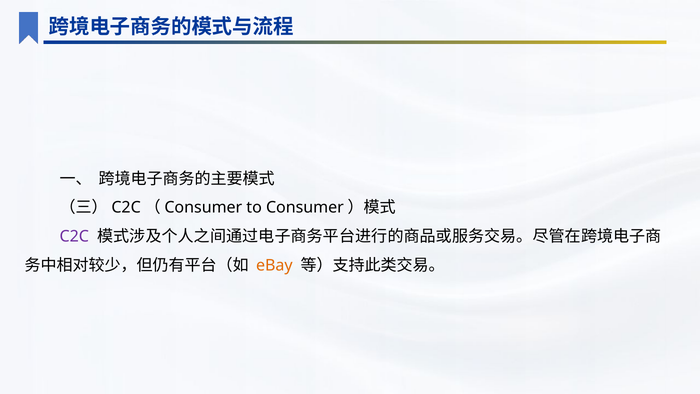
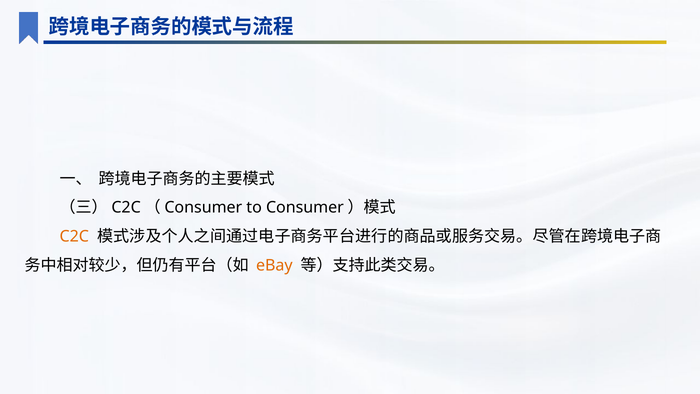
C2C colour: purple -> orange (74, 236)
